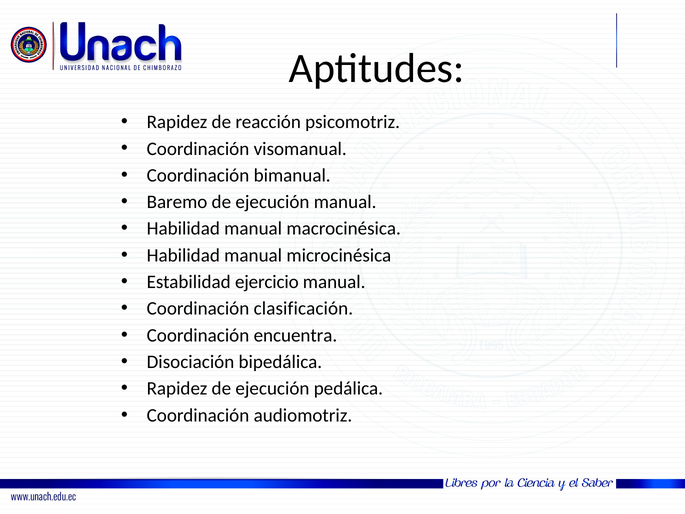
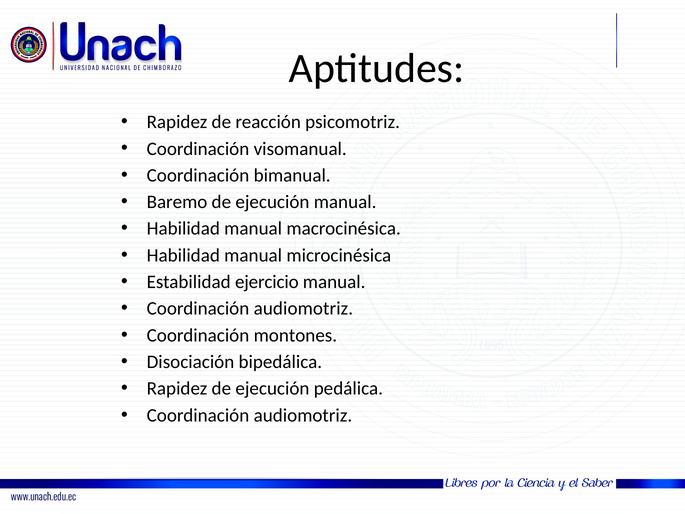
clasificación: clasificación -> audiomotriz (303, 309)
encuentra: encuentra -> montones (295, 335)
